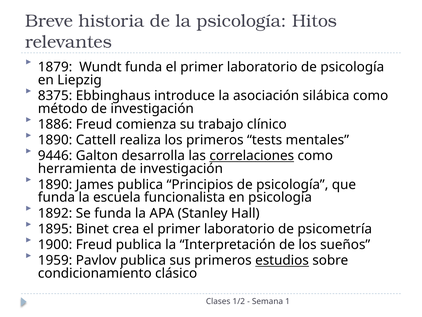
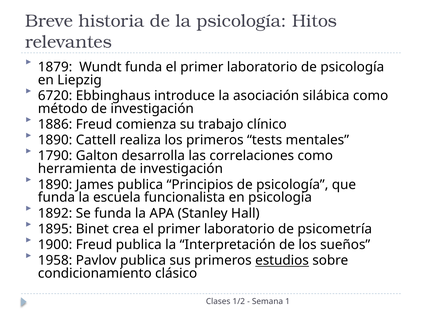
8375: 8375 -> 6720 (55, 95)
9446: 9446 -> 1790 (55, 156)
correlaciones underline: present -> none (252, 156)
1959: 1959 -> 1958 (55, 260)
